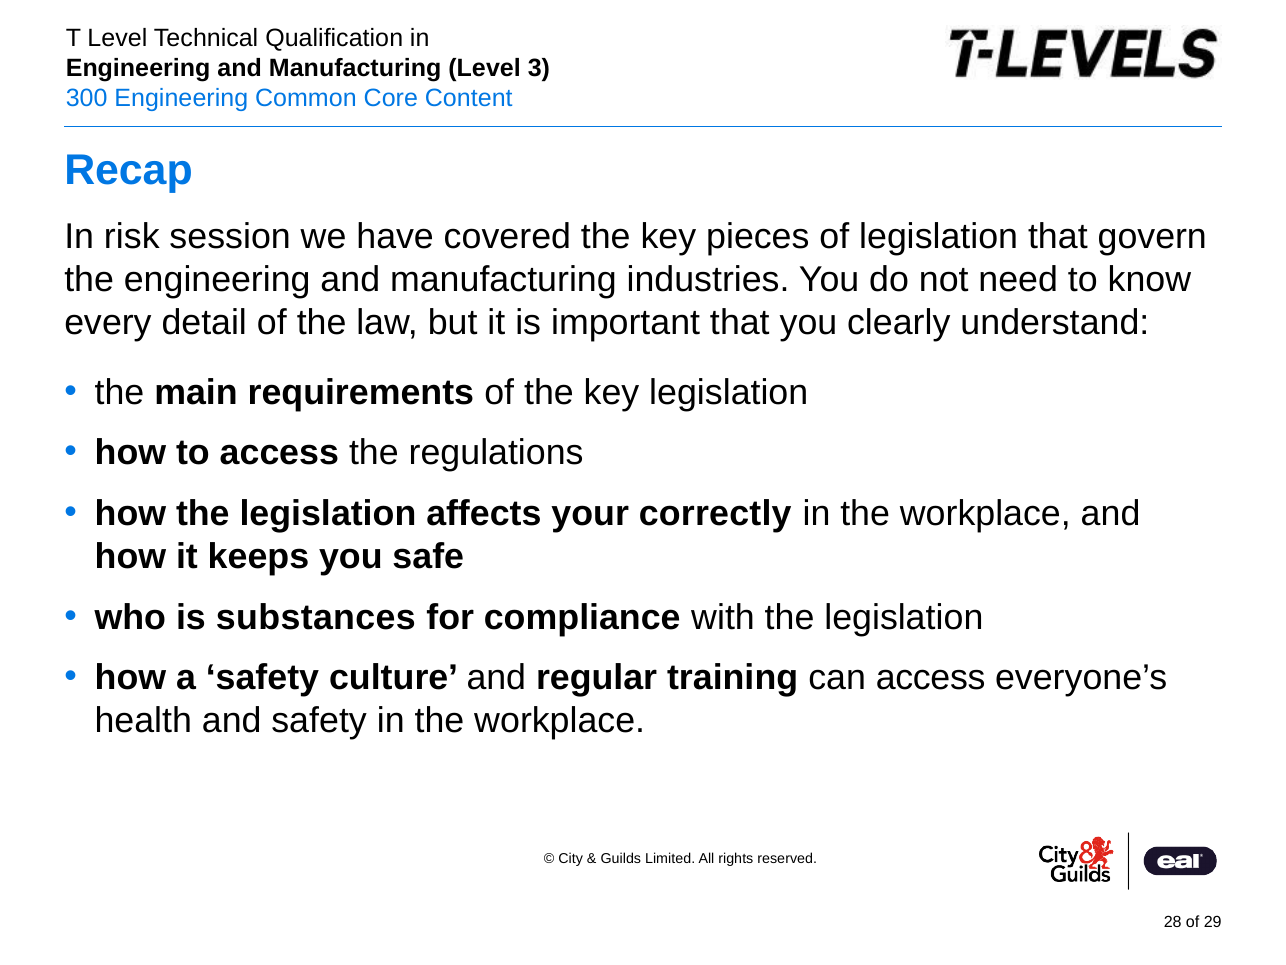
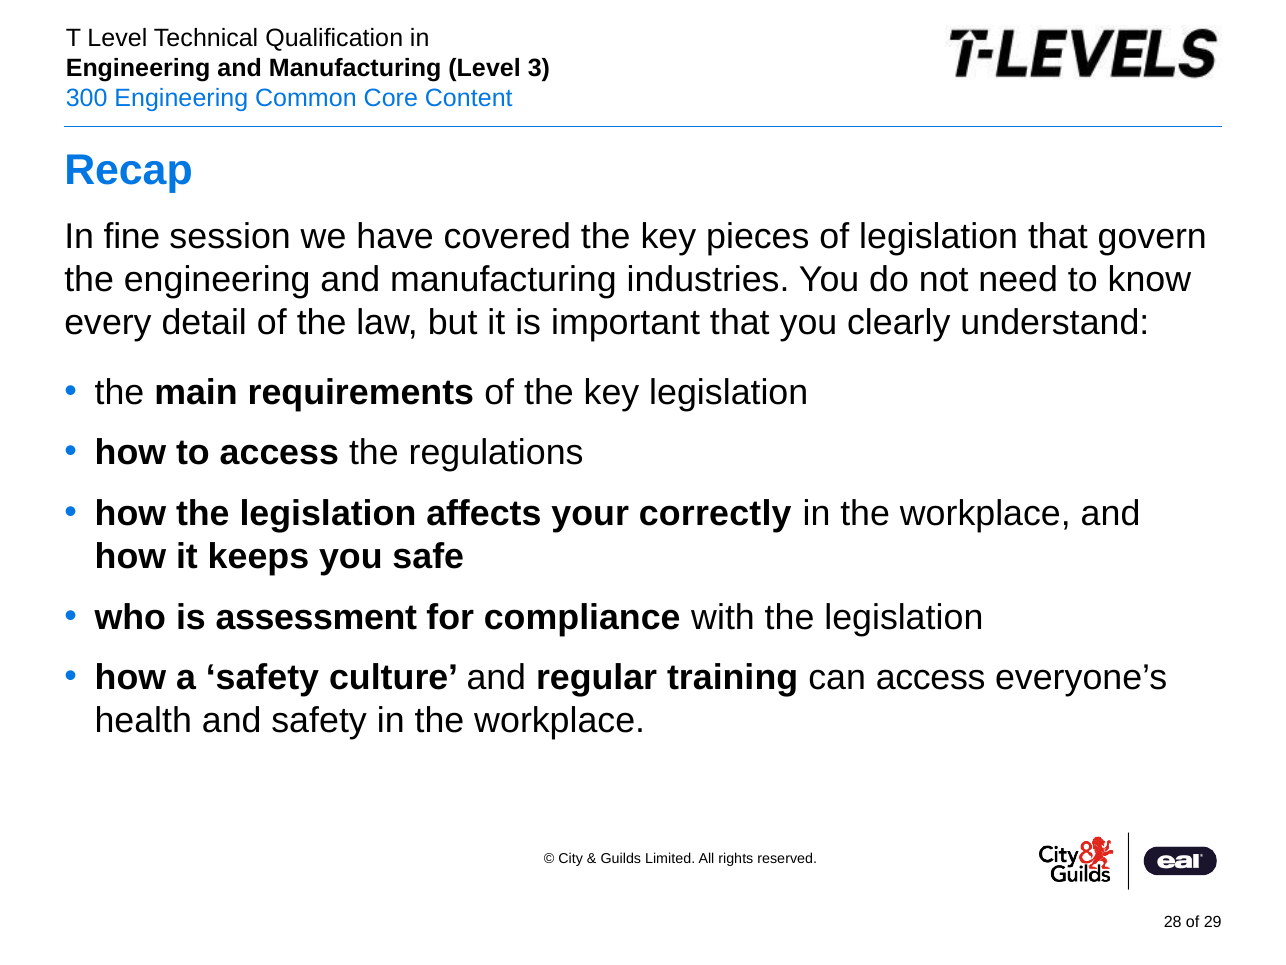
risk: risk -> fine (132, 237)
substances: substances -> assessment (316, 617)
